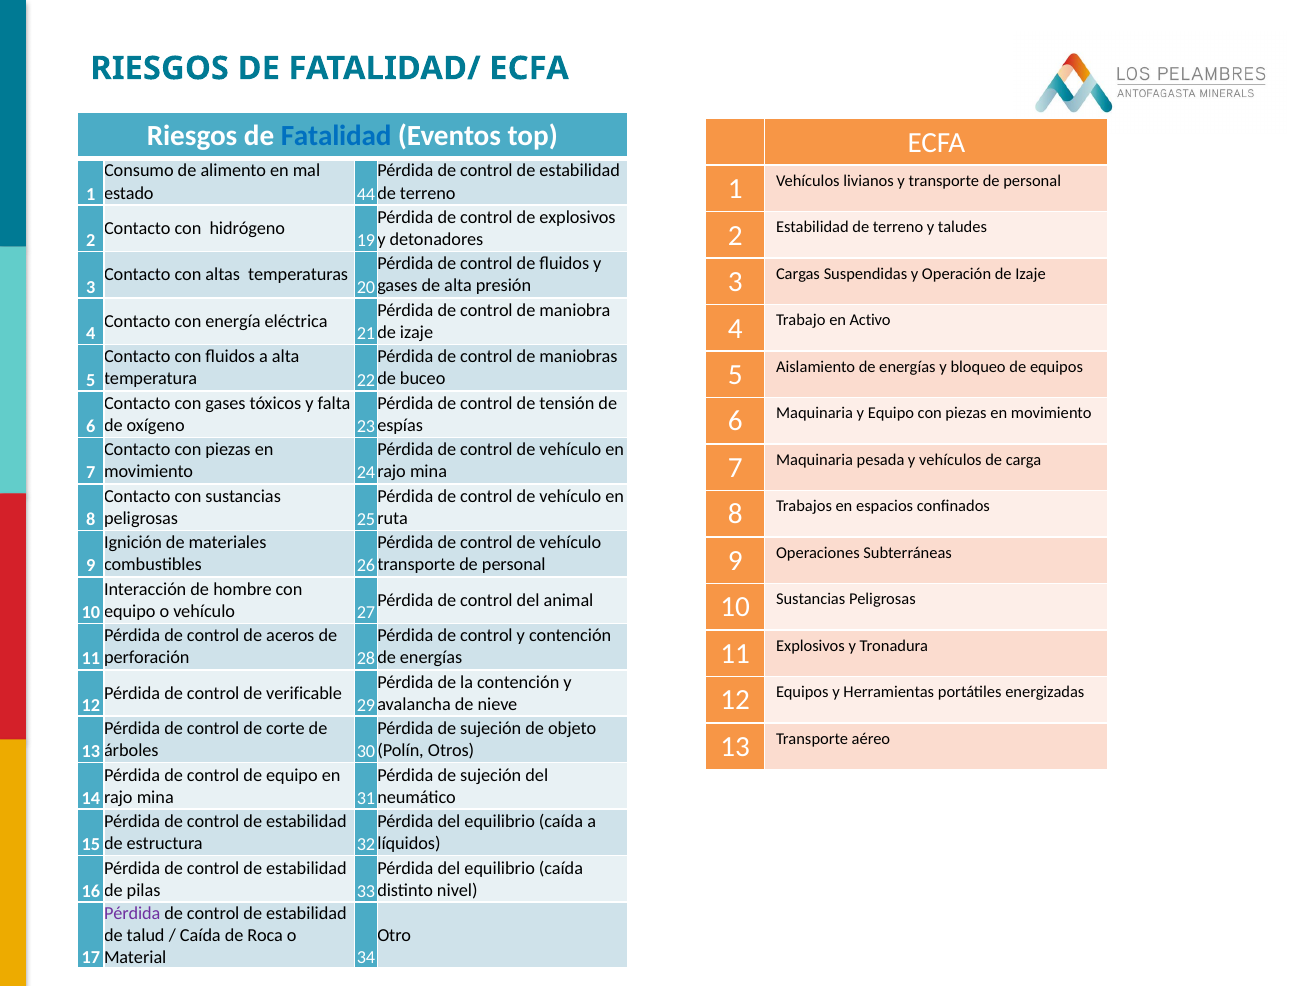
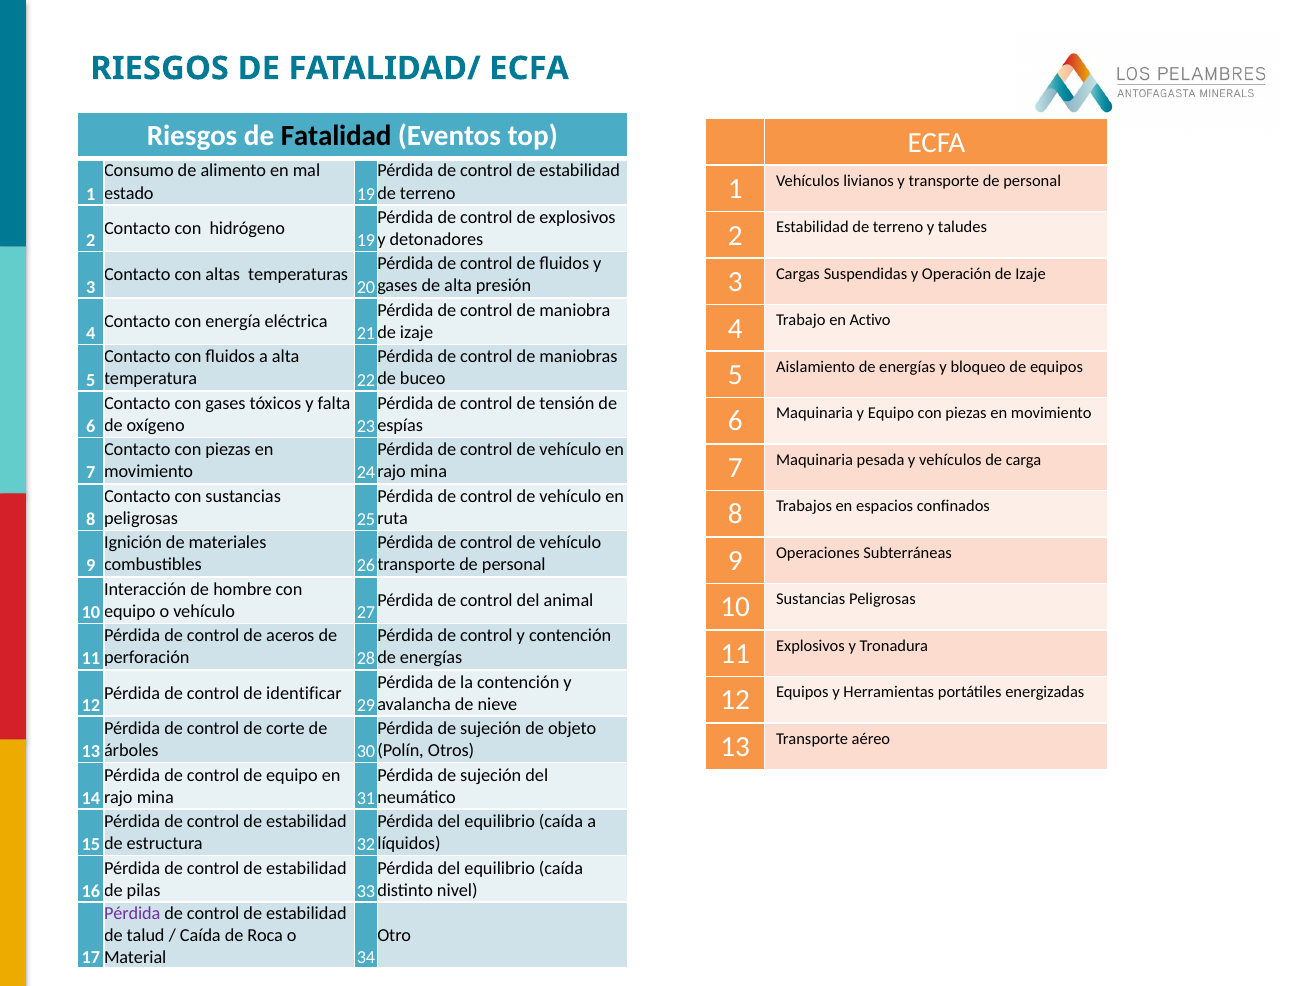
Fatalidad colour: blue -> black (336, 136)
estado 44: 44 -> 19 (366, 194)
verificable: verificable -> identificar (304, 693)
